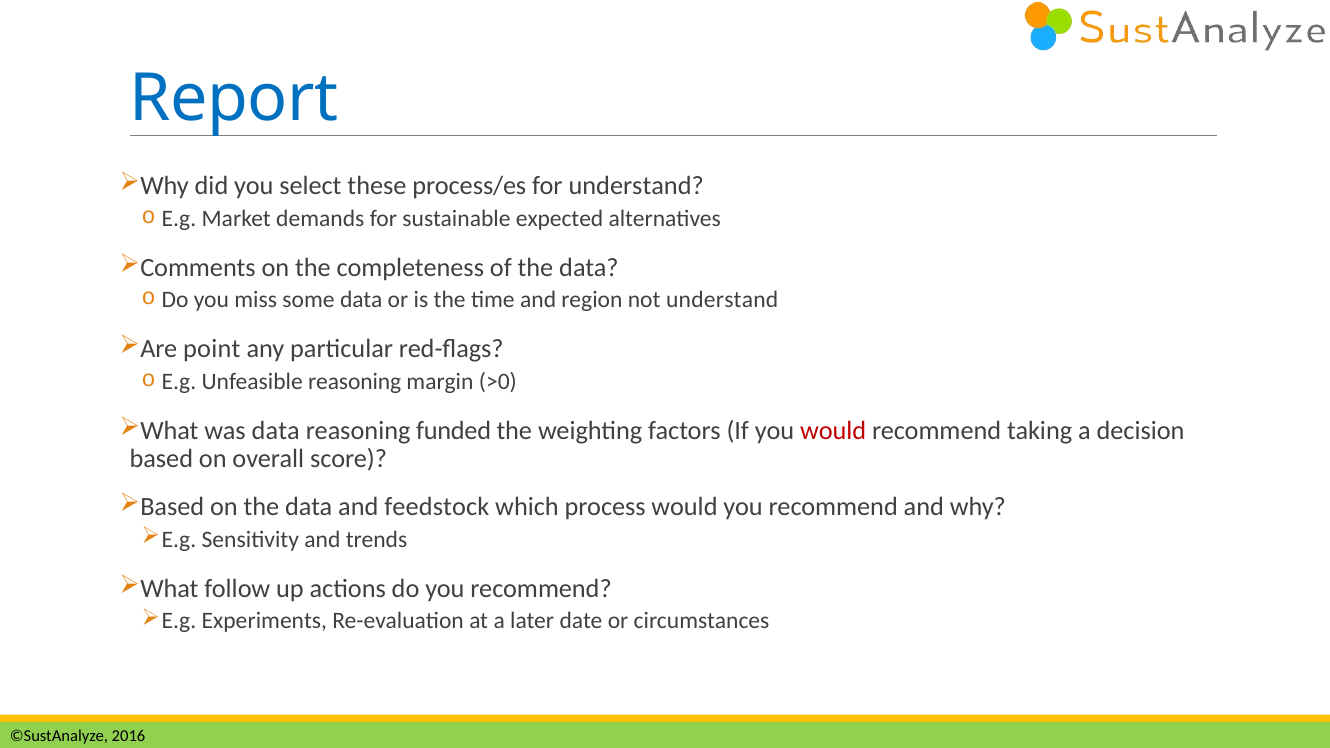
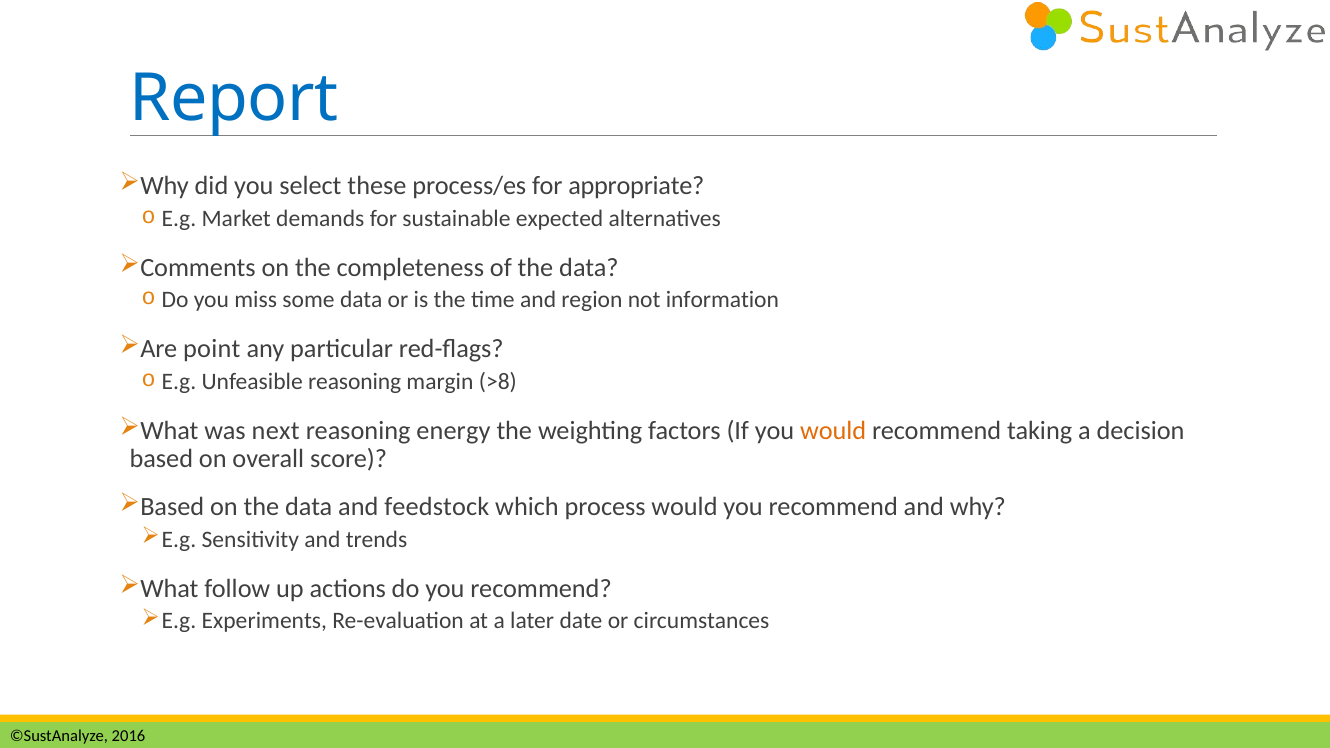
for understand: understand -> appropriate (636, 186)
not understand: understand -> information (722, 300)
>0: >0 -> >8 (498, 382)
was data: data -> next (276, 431)
funded: funded -> energy (453, 431)
would colour: red -> orange (833, 431)
